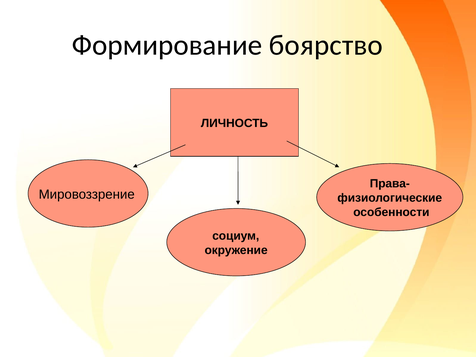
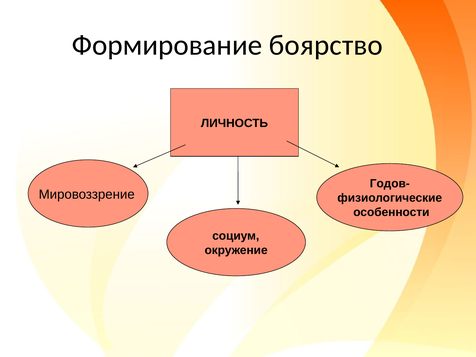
Права-: Права- -> Годов- (390, 184)
